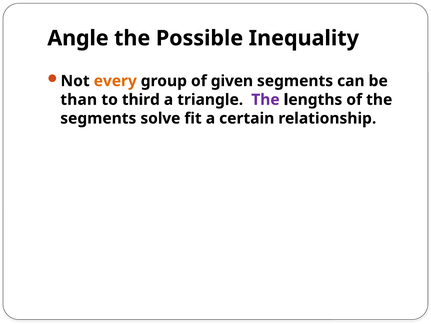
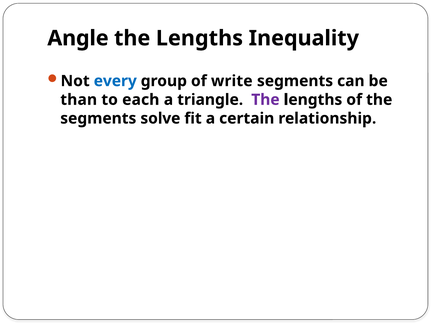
Possible: Possible -> Lengths (199, 38)
every colour: orange -> blue (115, 81)
given: given -> write (232, 81)
third: third -> each (141, 99)
